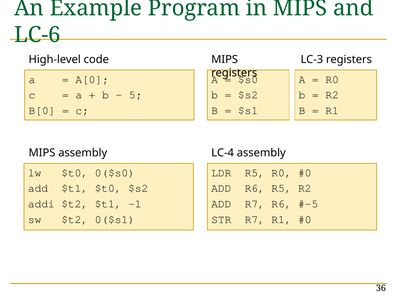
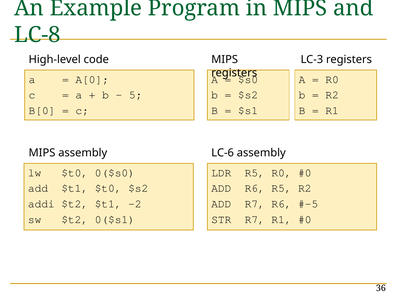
LC-6: LC-6 -> LC-8 (37, 35)
LC-4: LC-4 -> LC-6 (223, 153)
-1: -1 -> -2 (135, 204)
